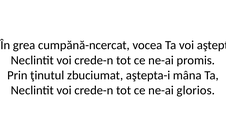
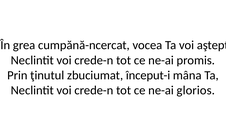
aştepta-i: aştepta-i -> început-i (148, 75)
